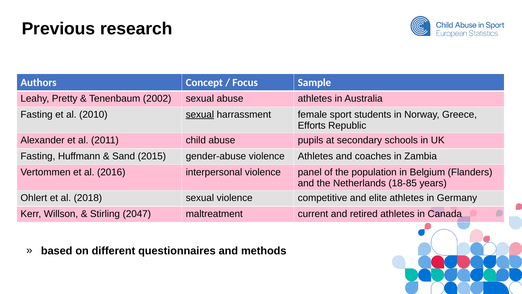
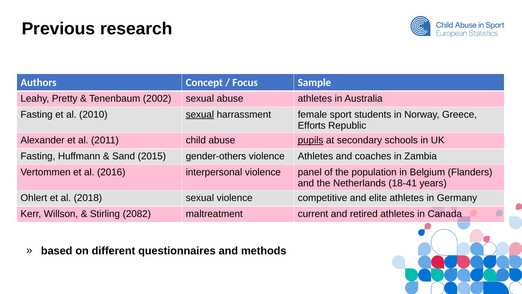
pupils underline: none -> present (311, 140)
gender-abuse: gender-abuse -> gender-others (216, 156)
18-85: 18-85 -> 18-41 (403, 183)
2047: 2047 -> 2082 (137, 214)
